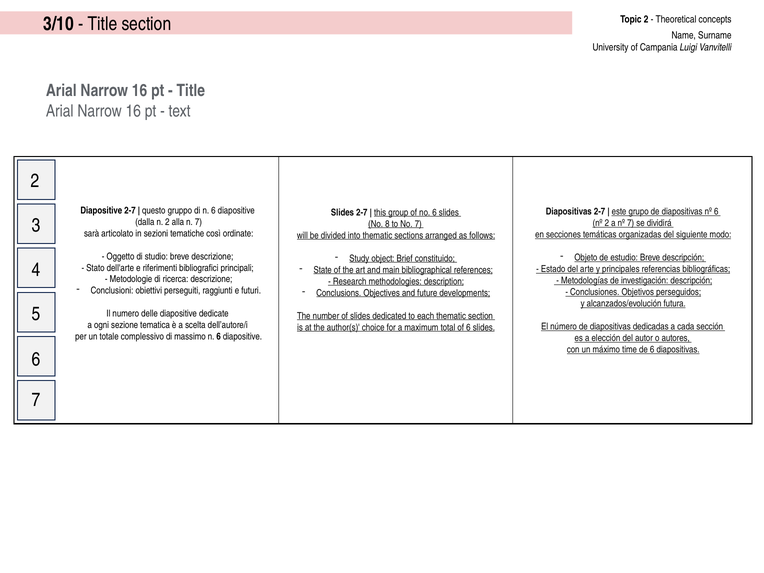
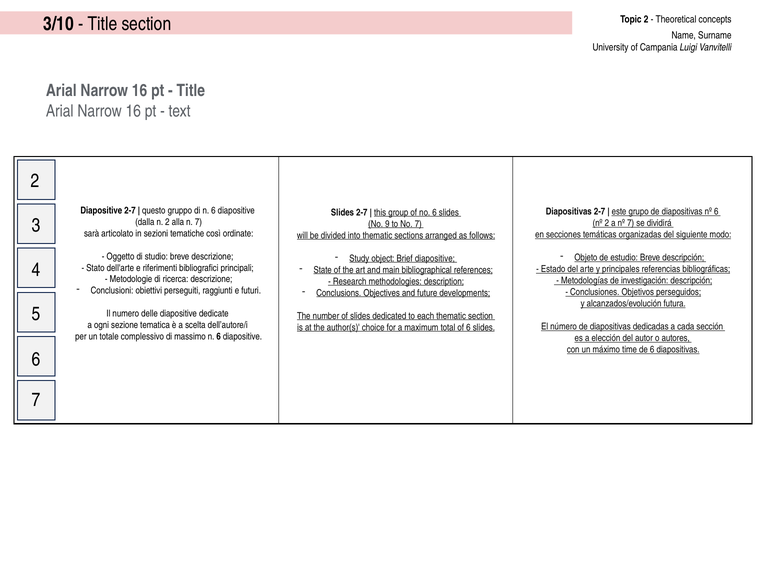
8: 8 -> 9 (387, 224)
Brief constituido: constituido -> diapositive (435, 259)
